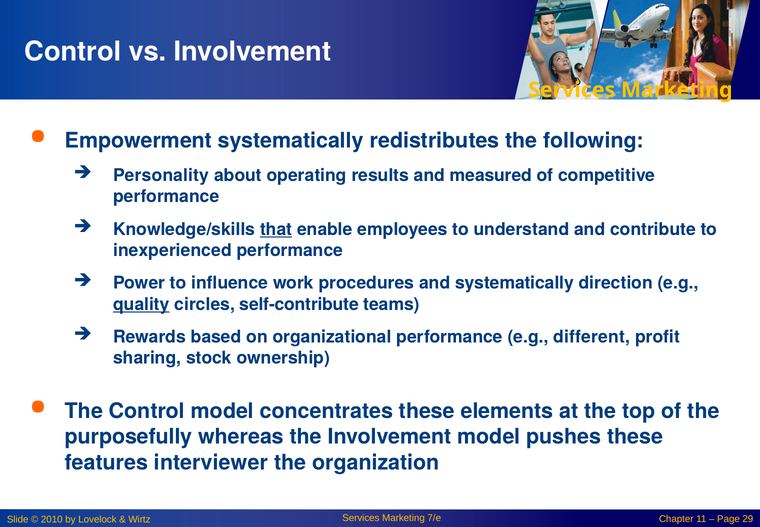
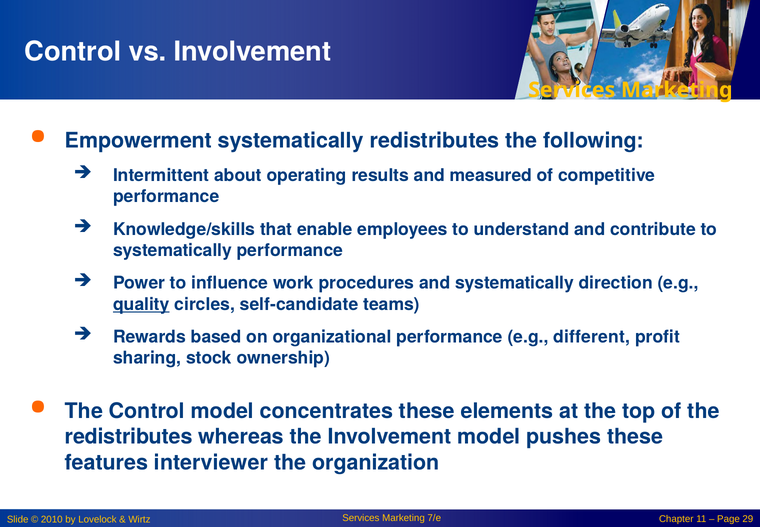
Personality: Personality -> Intermittent (161, 175)
that underline: present -> none (276, 229)
inexperienced: inexperienced -> systematically (173, 250)
self-contribute: self-contribute -> self-candidate (299, 304)
purposefully: purposefully -> redistributes (129, 436)
